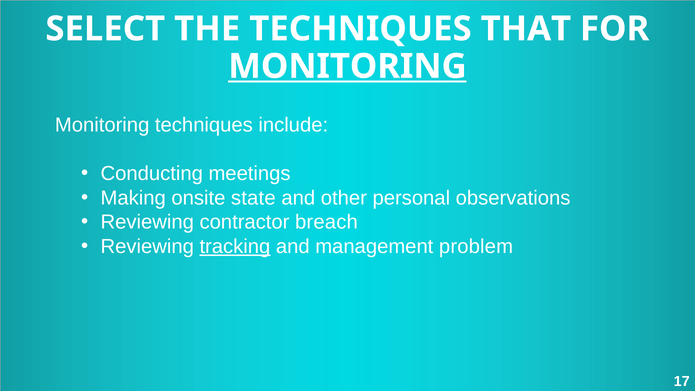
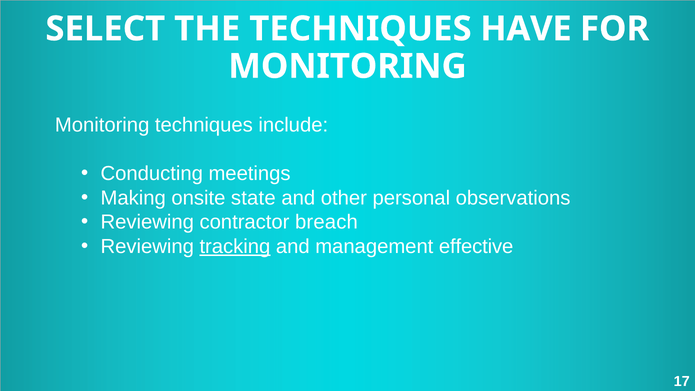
THAT: THAT -> HAVE (526, 29)
MONITORING underline: present -> none (347, 66)
problem: problem -> effective (476, 247)
